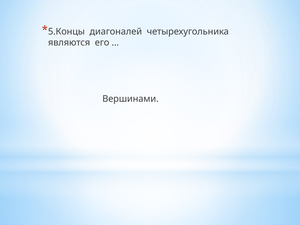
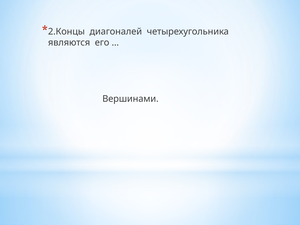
5.Концы: 5.Концы -> 2.Концы (66, 32)
